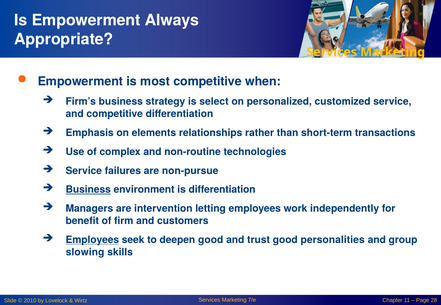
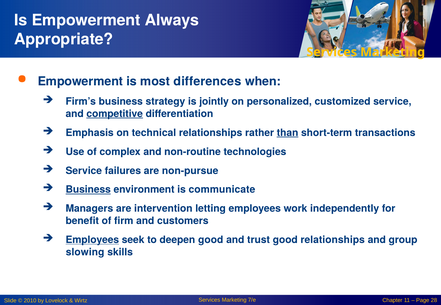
most competitive: competitive -> differences (207, 81)
select: select -> jointly (214, 102)
competitive underline: none -> present (115, 114)
elements: elements -> technical (154, 133)
than underline: none -> present (288, 133)
is differentiation: differentiation -> communicate (222, 190)
good personalities: personalities -> relationships (333, 240)
